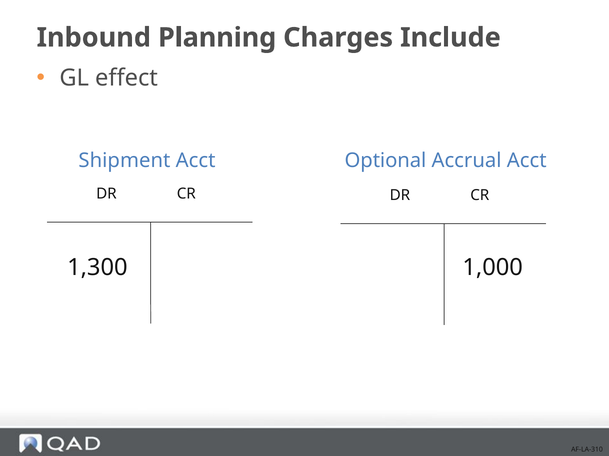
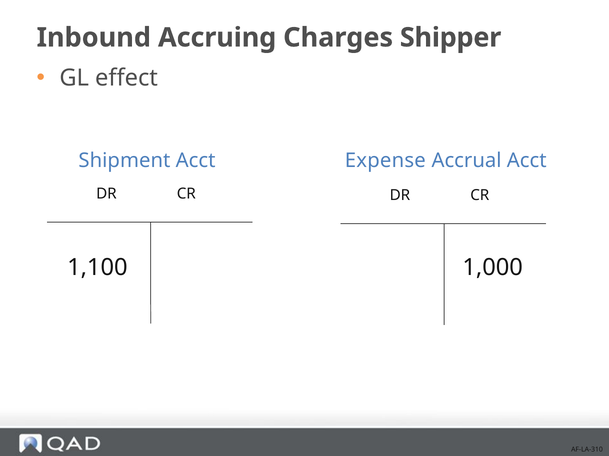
Planning: Planning -> Accruing (217, 38)
Include: Include -> Shipper (451, 38)
Optional: Optional -> Expense (385, 161)
1,300: 1,300 -> 1,100 (97, 268)
